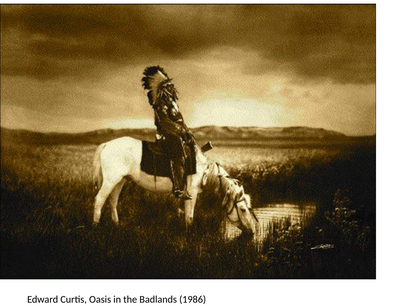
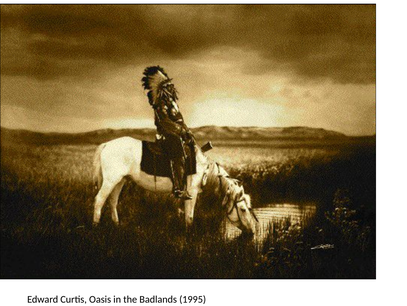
1986: 1986 -> 1995 (193, 299)
